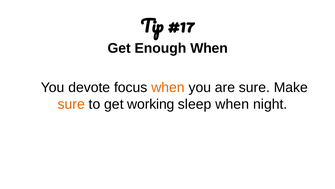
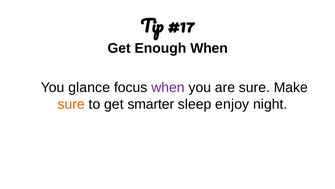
devote: devote -> glance (89, 87)
when colour: orange -> purple (168, 87)
working: working -> smarter (151, 104)
sleep when: when -> enjoy (232, 104)
